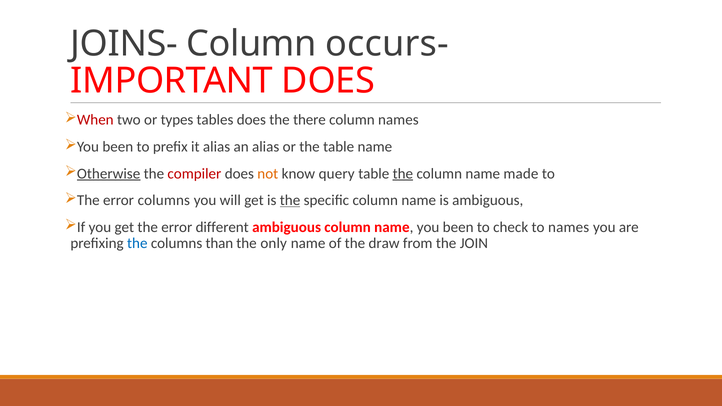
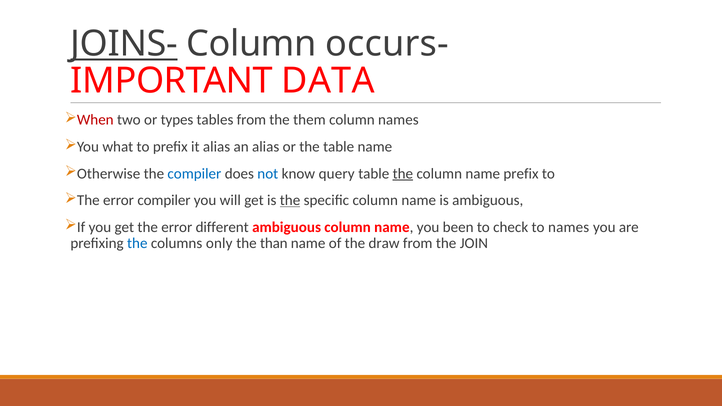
JOINS- underline: none -> present (124, 44)
IMPORTANT DOES: DOES -> DATA (328, 81)
tables does: does -> from (251, 120)
there: there -> them (309, 120)
been: been -> what (118, 147)
Otherwise underline: present -> none (109, 174)
compiler colour: red -> blue (194, 174)
not colour: orange -> blue (268, 174)
name made: made -> prefix (521, 174)
error columns: columns -> compiler (164, 200)
than: than -> only (219, 243)
only: only -> than (274, 243)
